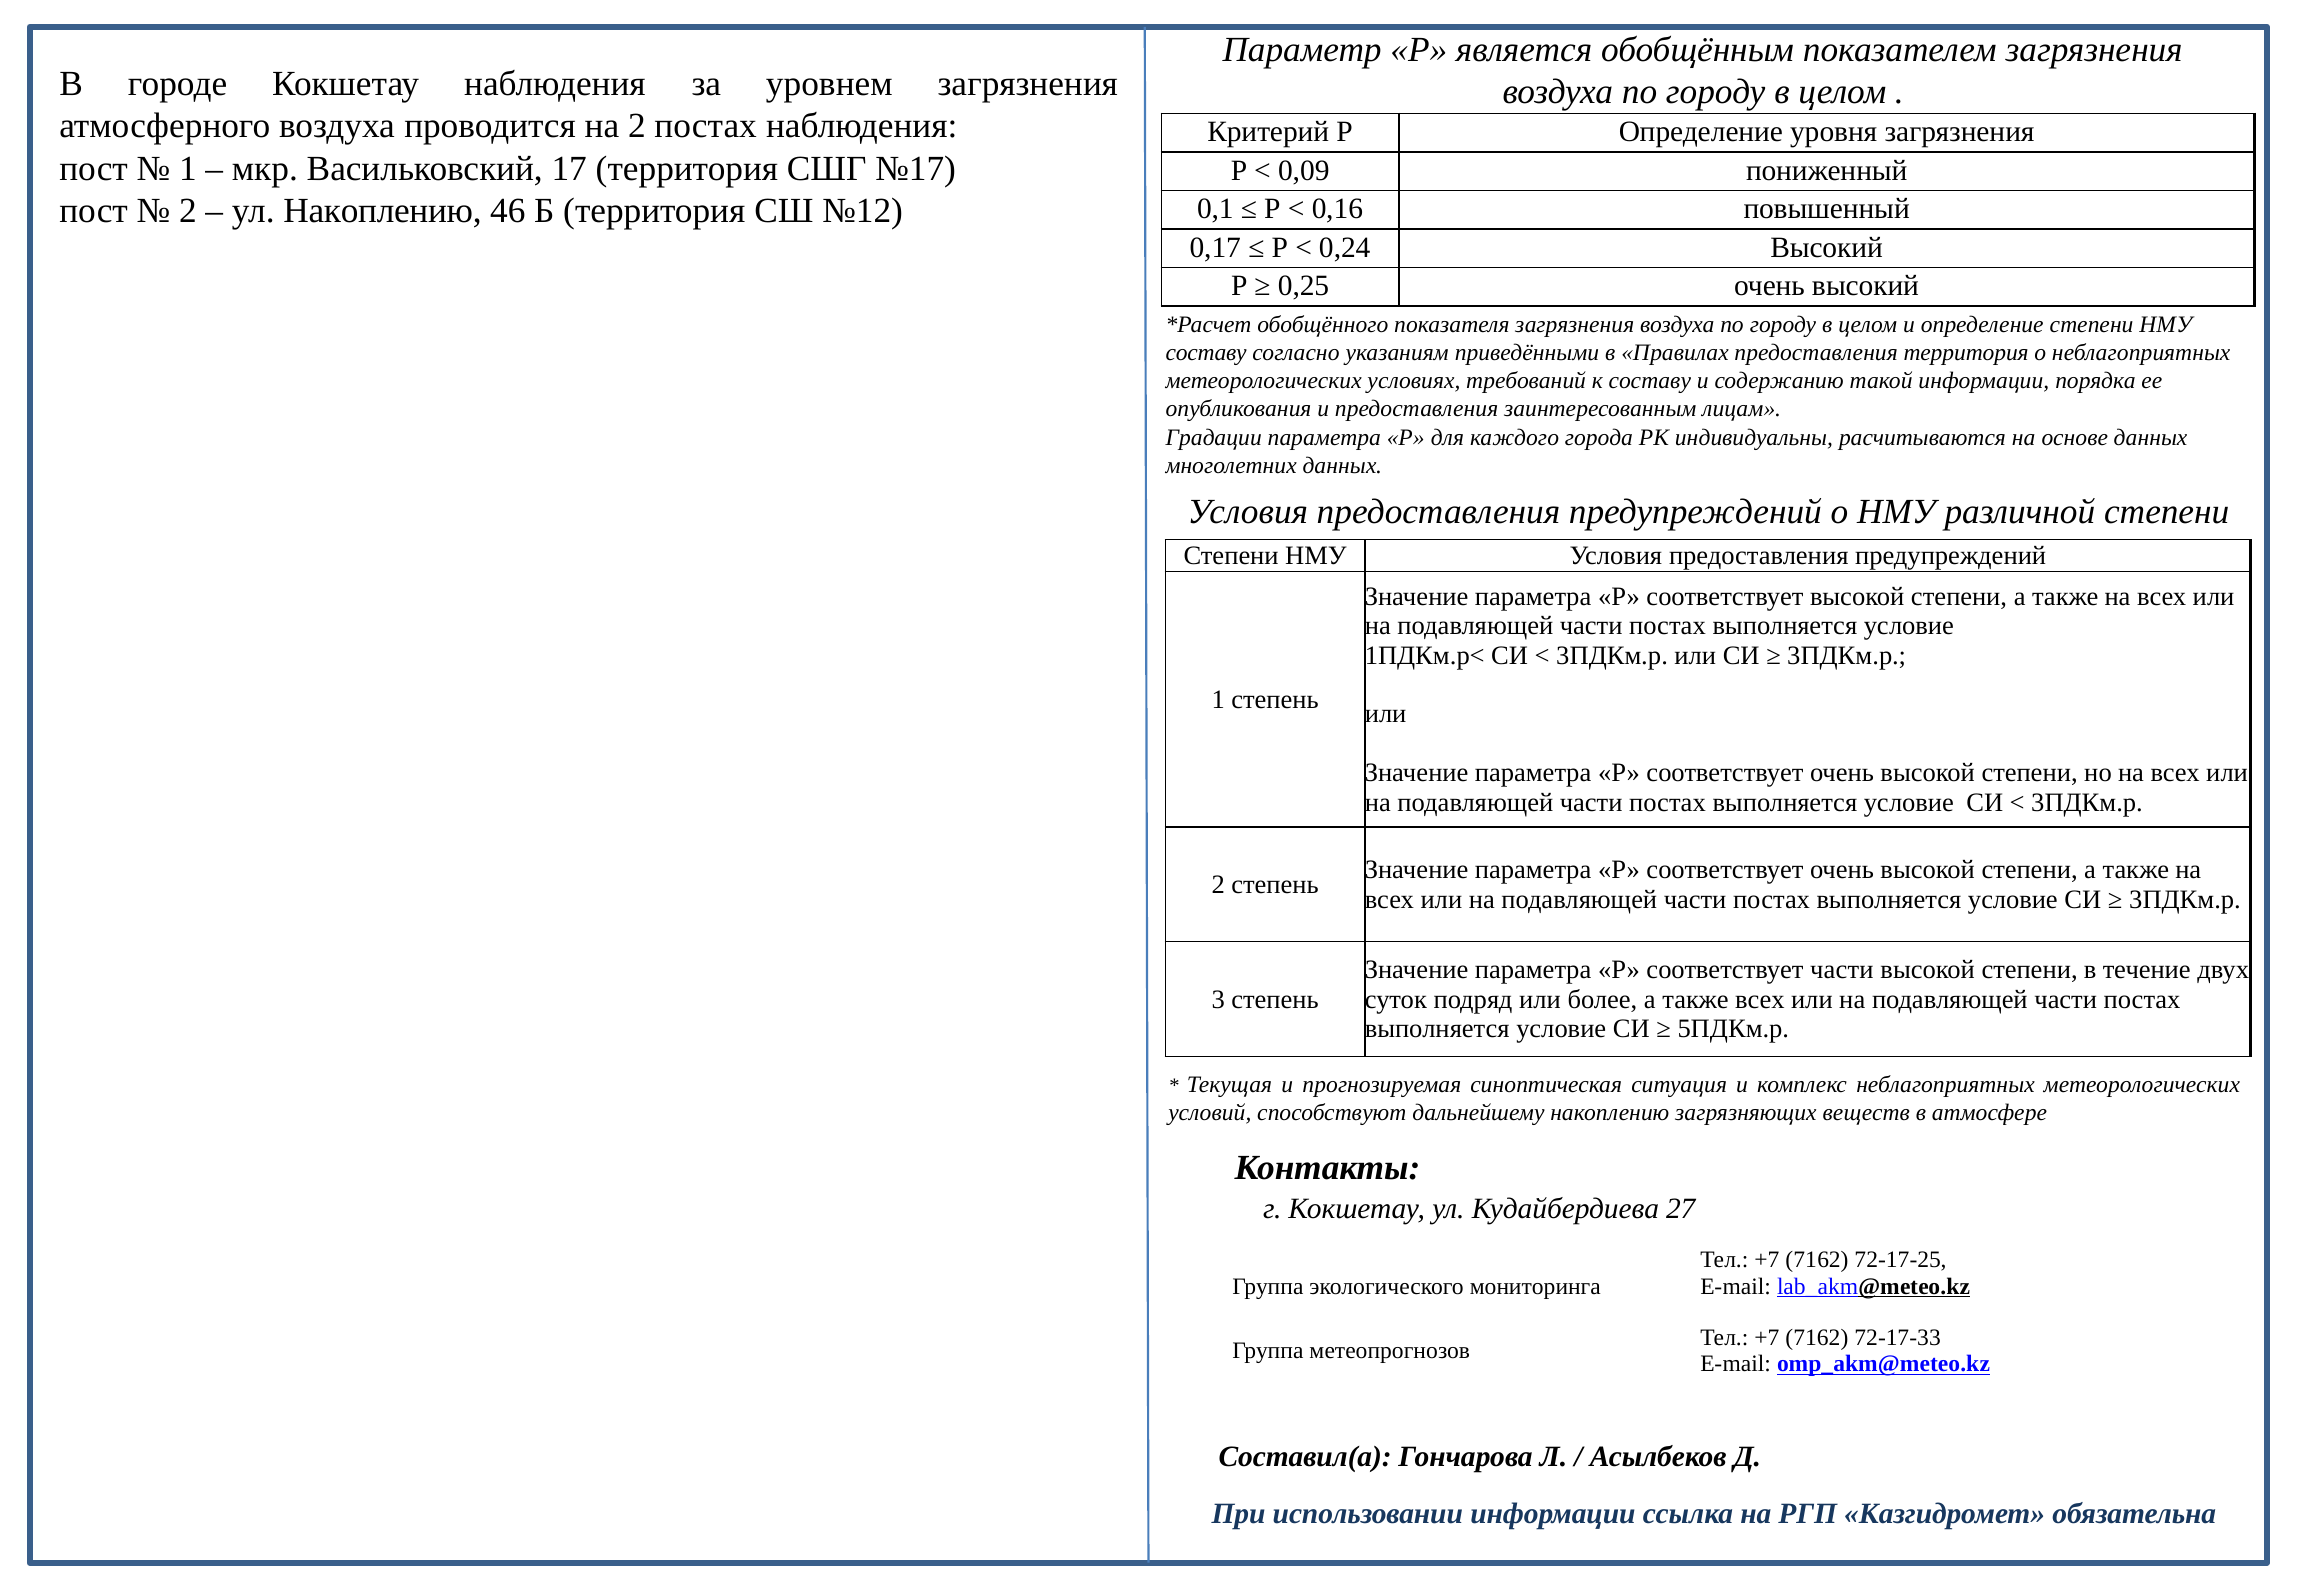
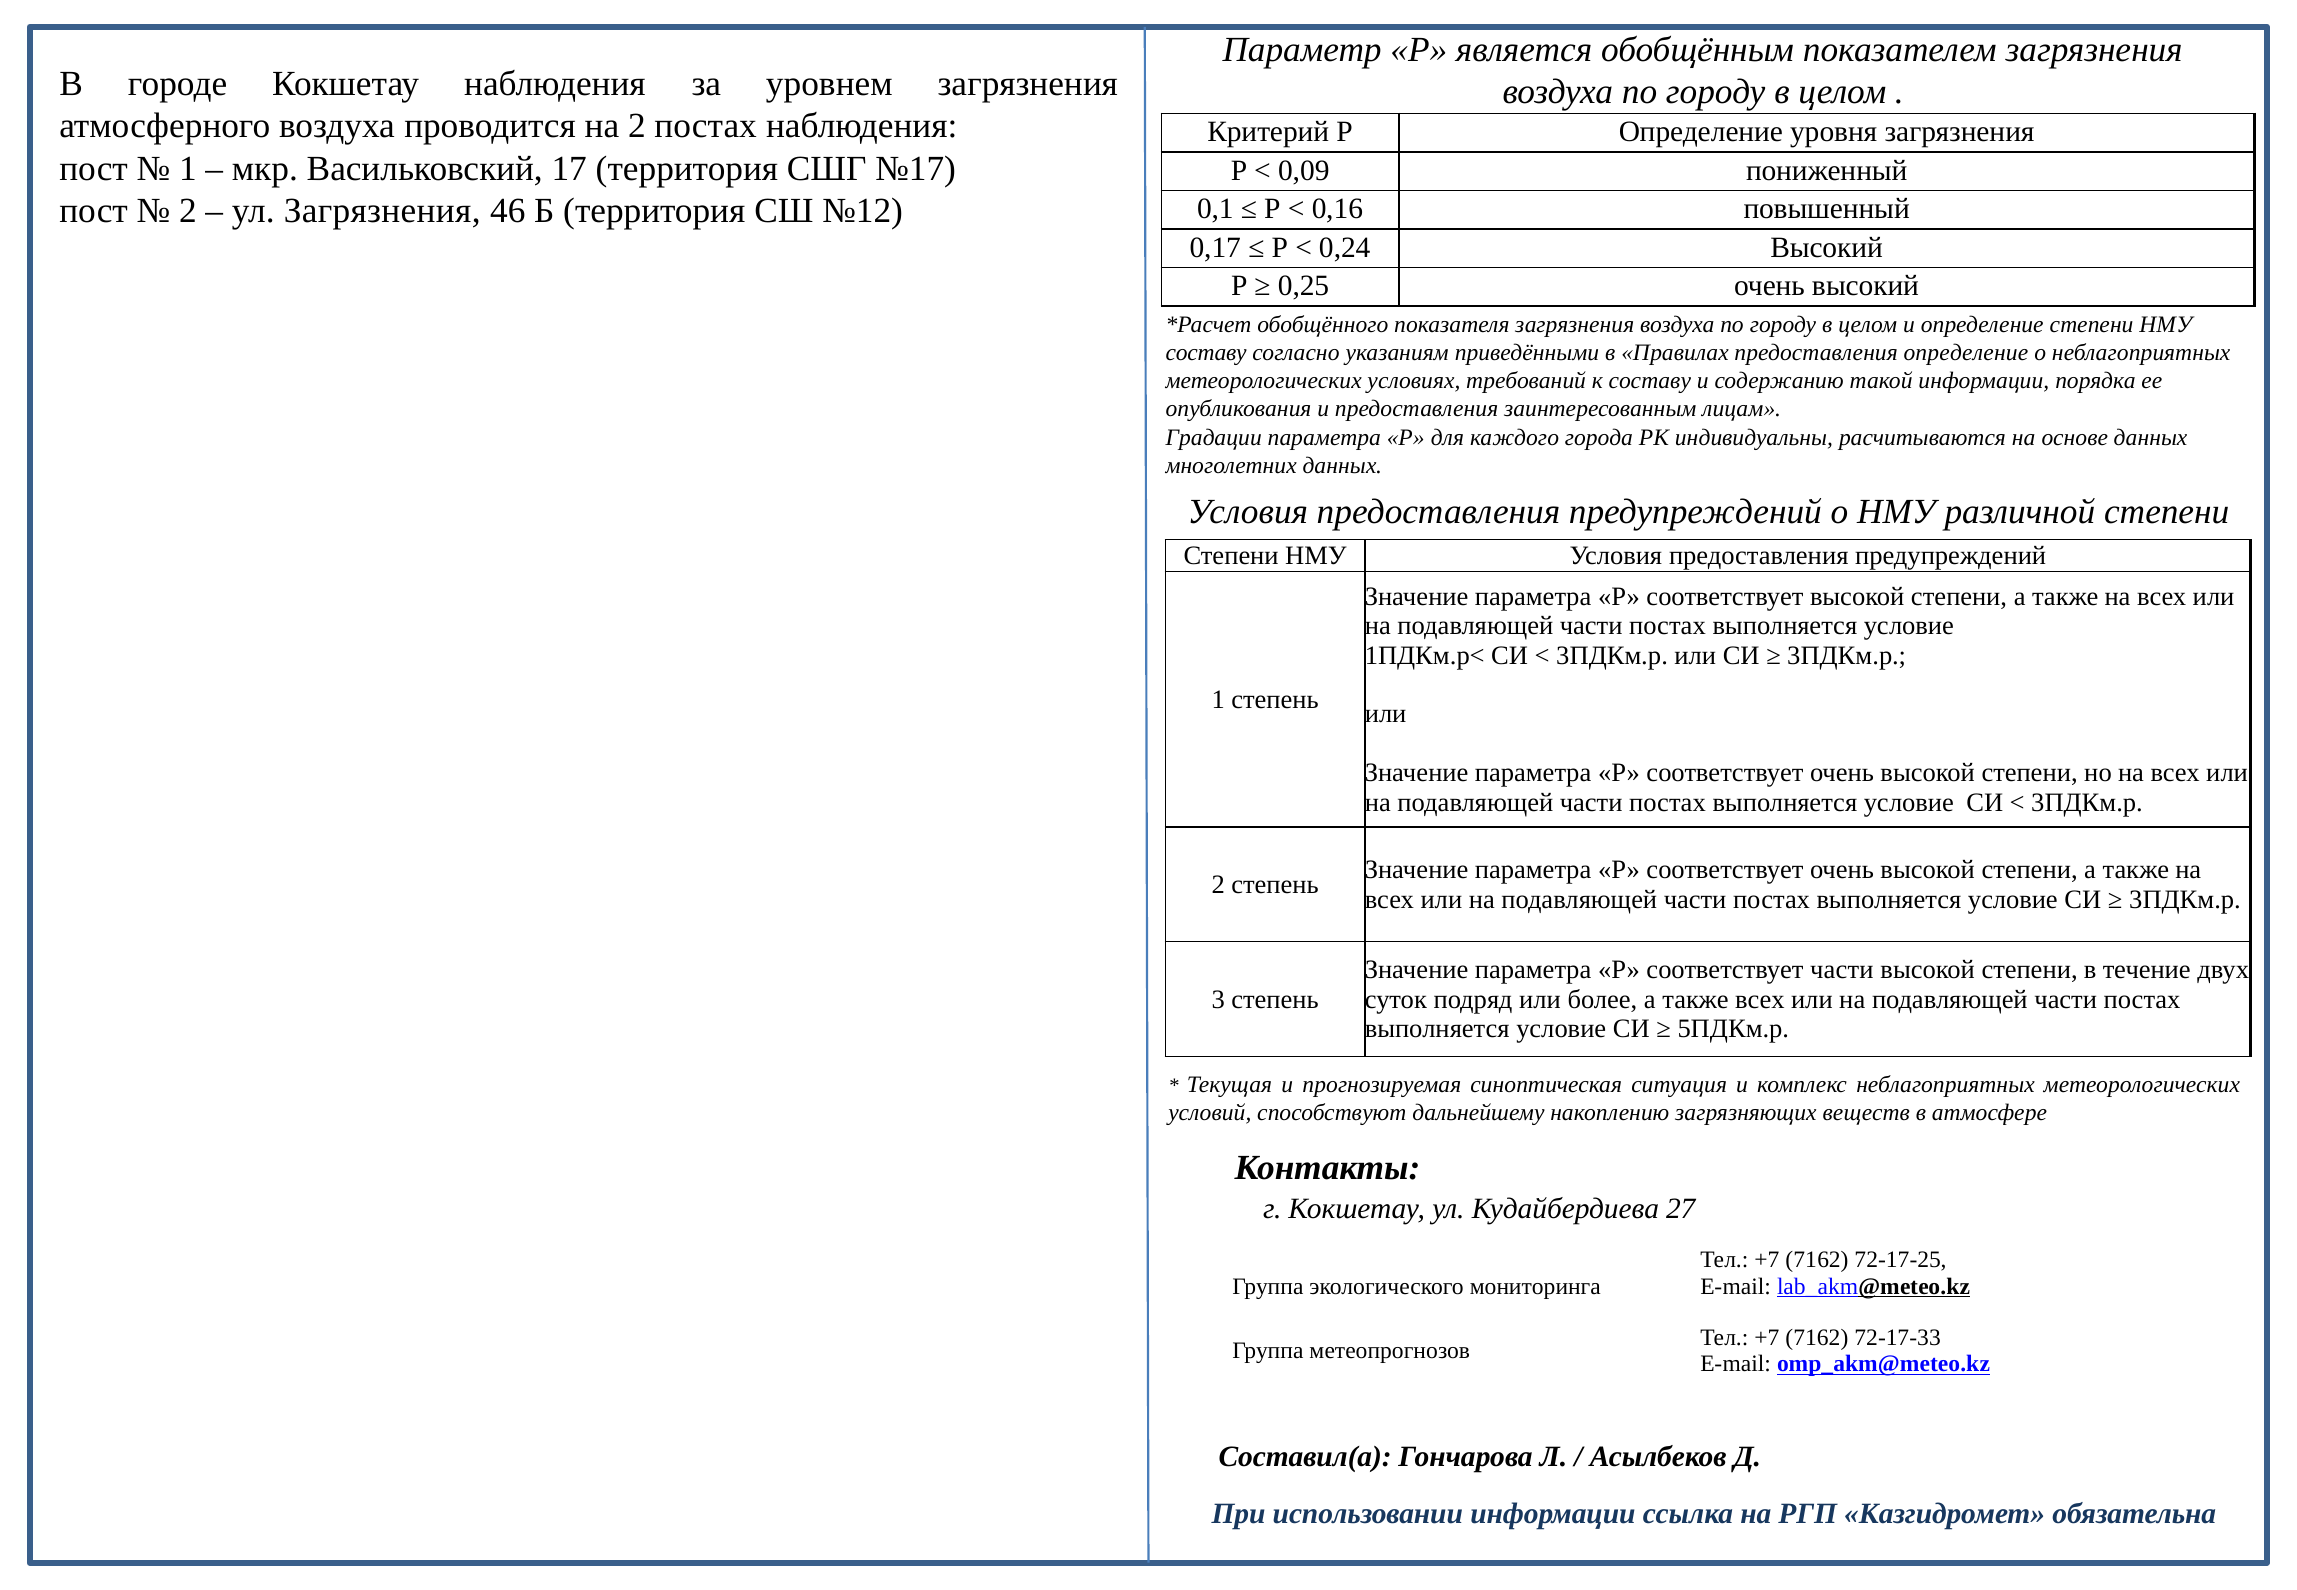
ул Накоплению: Накоплению -> Загрязнения (382, 211)
предоставления территория: территория -> определение (1966, 353)
